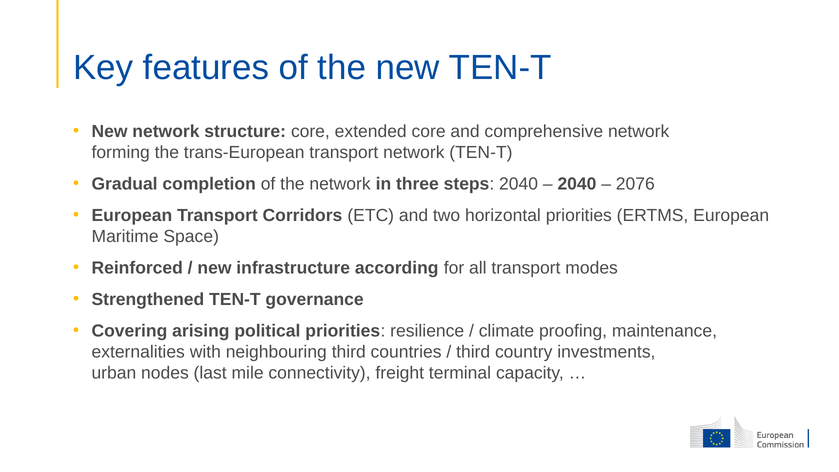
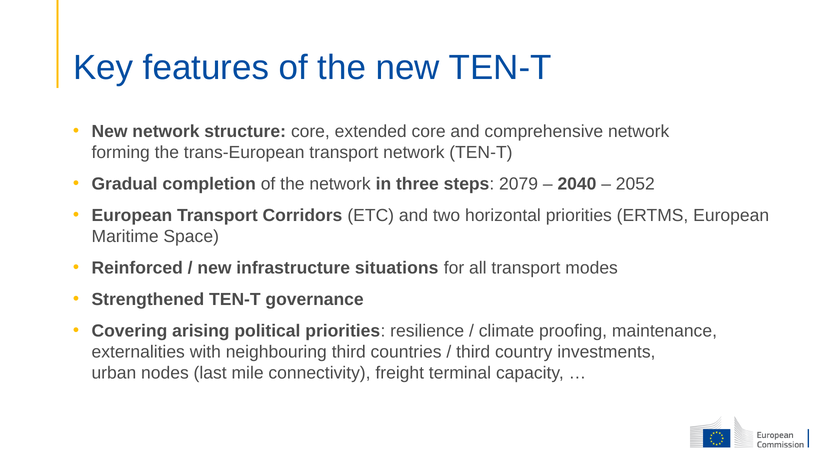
steps 2040: 2040 -> 2079 (519, 184)
2076: 2076 -> 2052 (635, 184)
according: according -> situations (397, 268)
